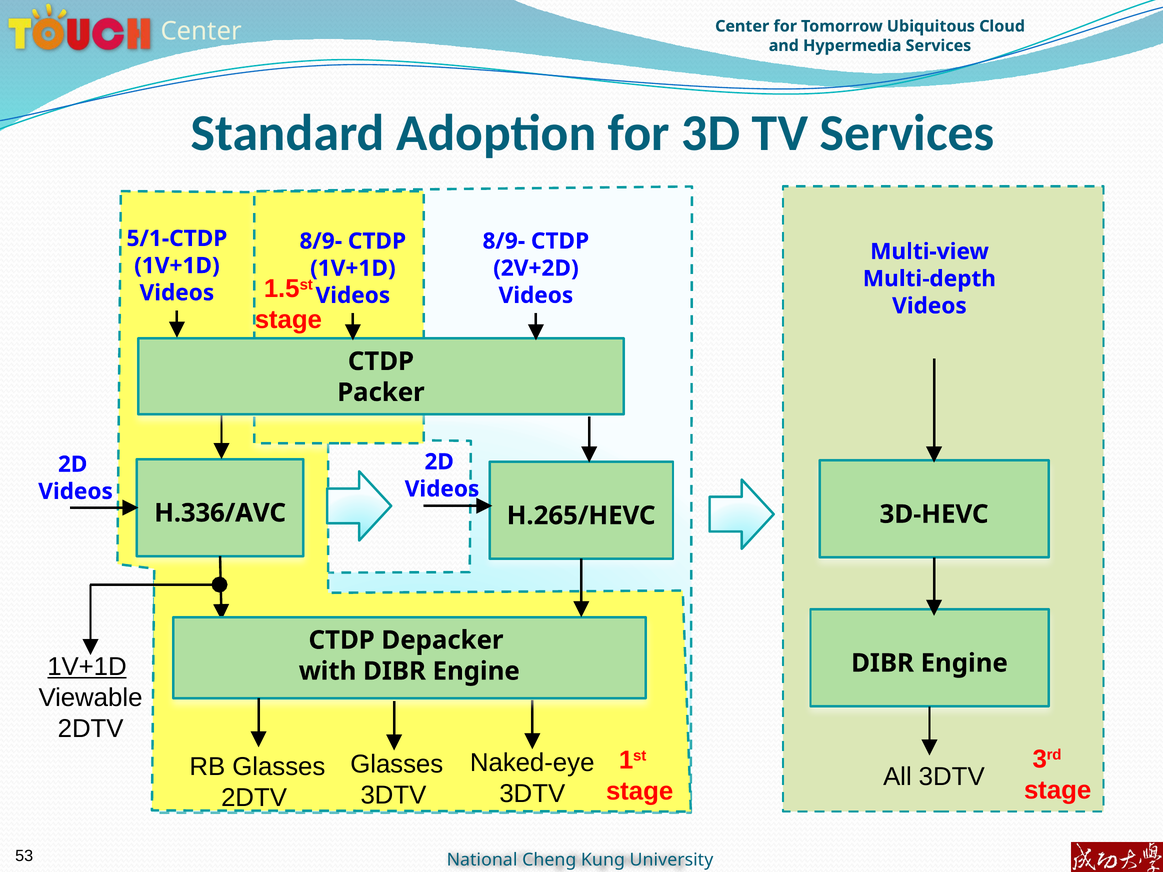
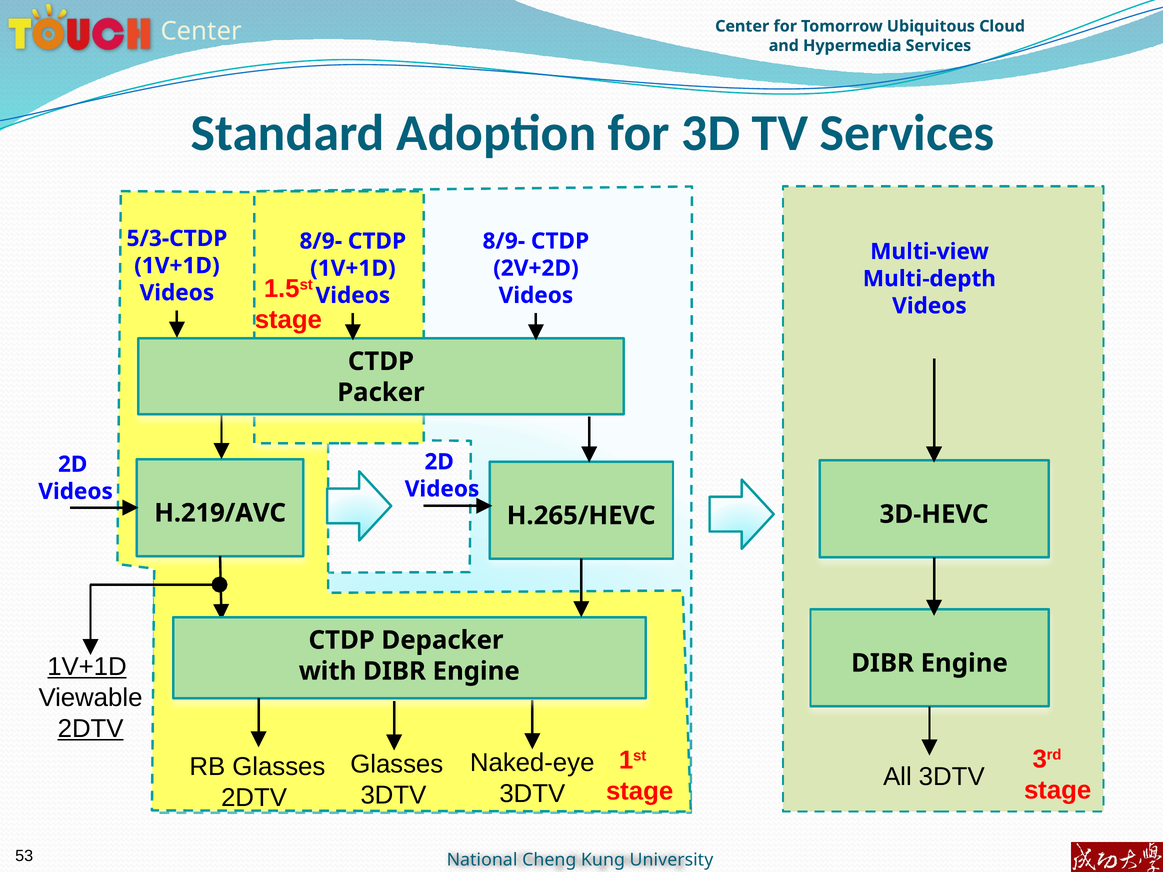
5/1-CTDP: 5/1-CTDP -> 5/3-CTDP (177, 239)
H.336/AVC: H.336/AVC -> H.219/AVC (220, 513)
2DTV underline: none -> present (91, 729)
